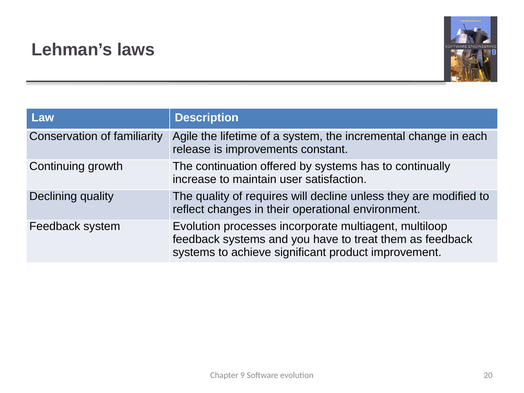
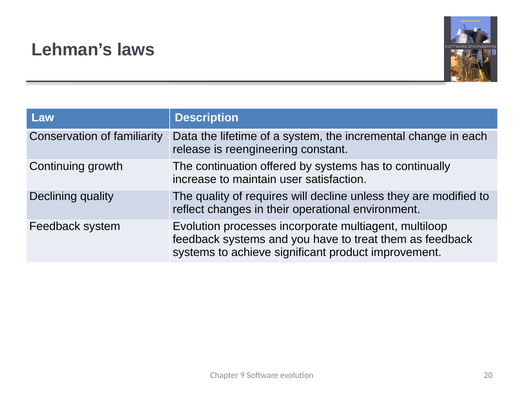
Agile: Agile -> Data (185, 136)
improvements: improvements -> reengineering (262, 149)
